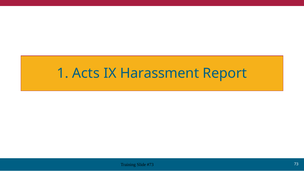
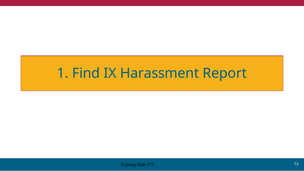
Acts: Acts -> Find (86, 73)
